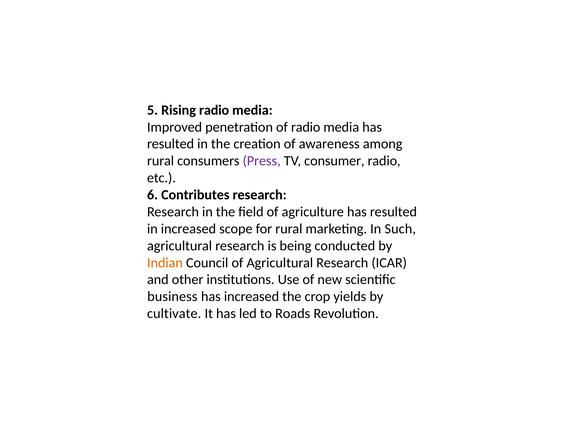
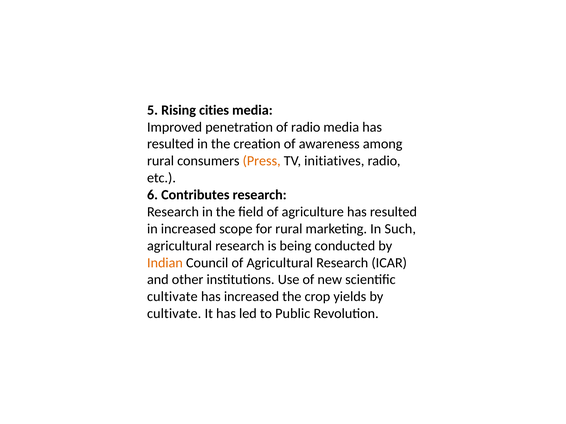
Rising radio: radio -> cities (214, 110)
Press colour: purple -> orange (262, 161)
consumer: consumer -> initiatives (334, 161)
business: business -> cultivate (172, 297)
Roads: Roads -> Public (293, 314)
